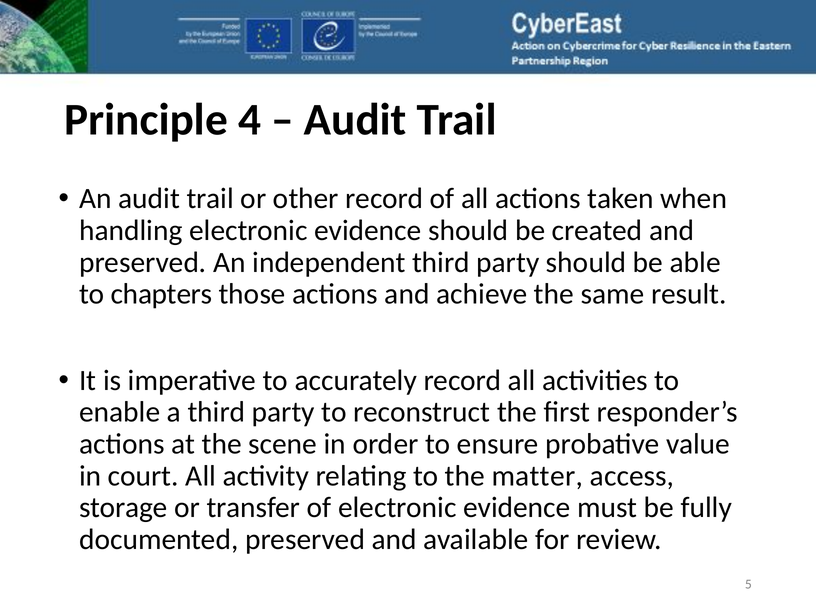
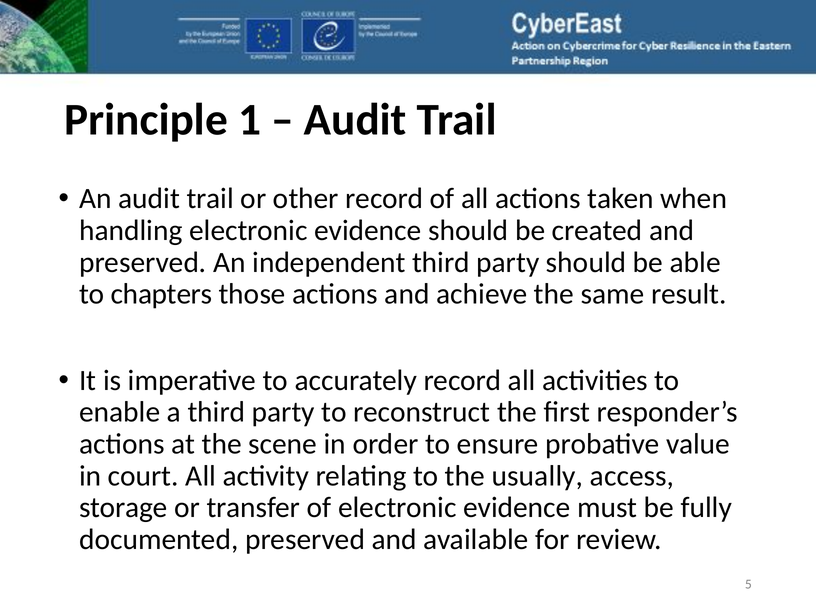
4: 4 -> 1 (250, 120)
matter: matter -> usually (537, 476)
